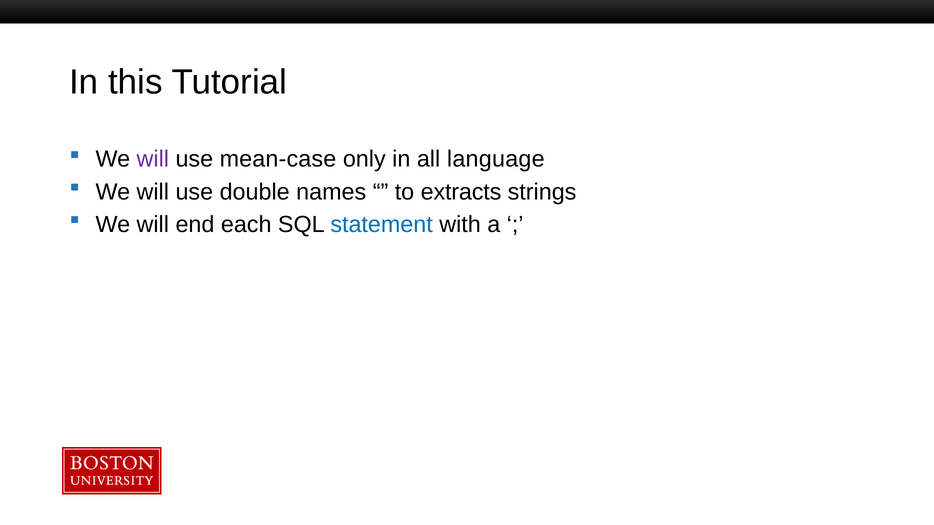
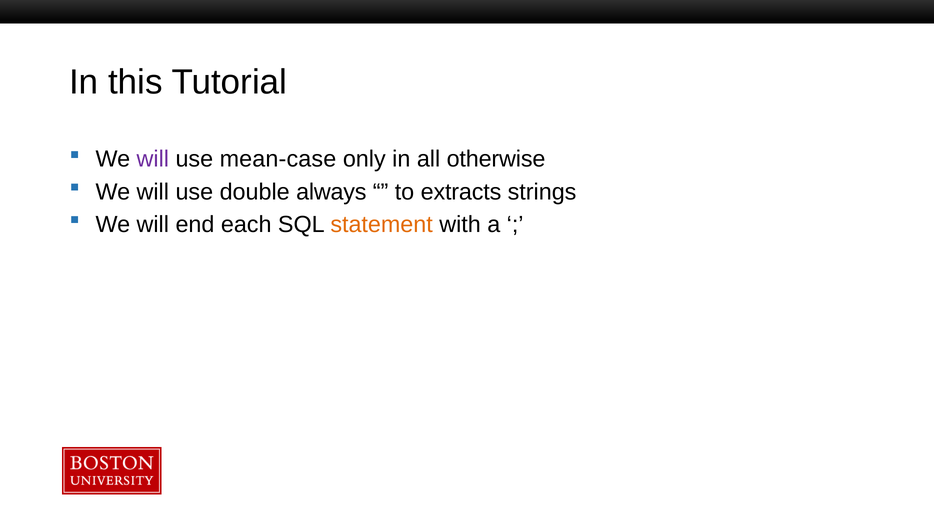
language: language -> otherwise (496, 159)
names: names -> always (331, 192)
statement colour: blue -> orange (382, 225)
